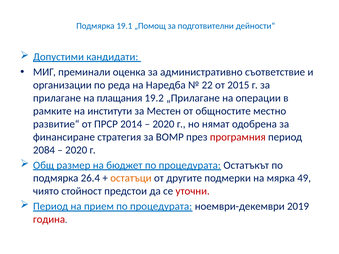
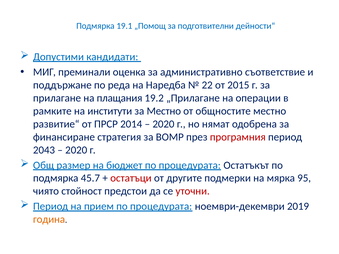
организации: организации -> поддържане (62, 85)
за Местен: Местен -> Местно (164, 111)
2084: 2084 -> 2043 (44, 150)
26.4: 26.4 -> 45.7 (90, 178)
остатъци colour: orange -> red (131, 178)
49: 49 -> 95 (304, 178)
година colour: red -> orange (49, 220)
